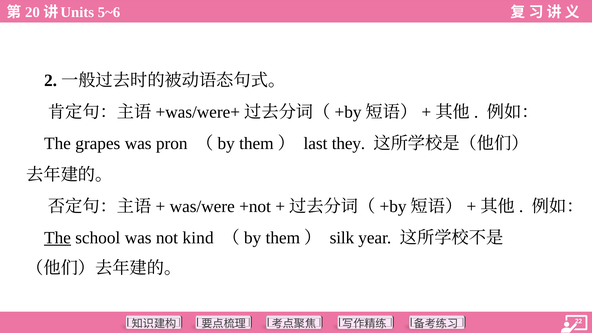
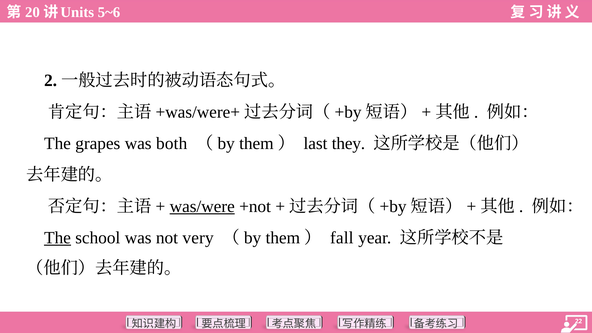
pron: pron -> both (172, 143)
was/were underline: none -> present (202, 206)
kind: kind -> very (198, 238)
silk: silk -> fall (342, 238)
